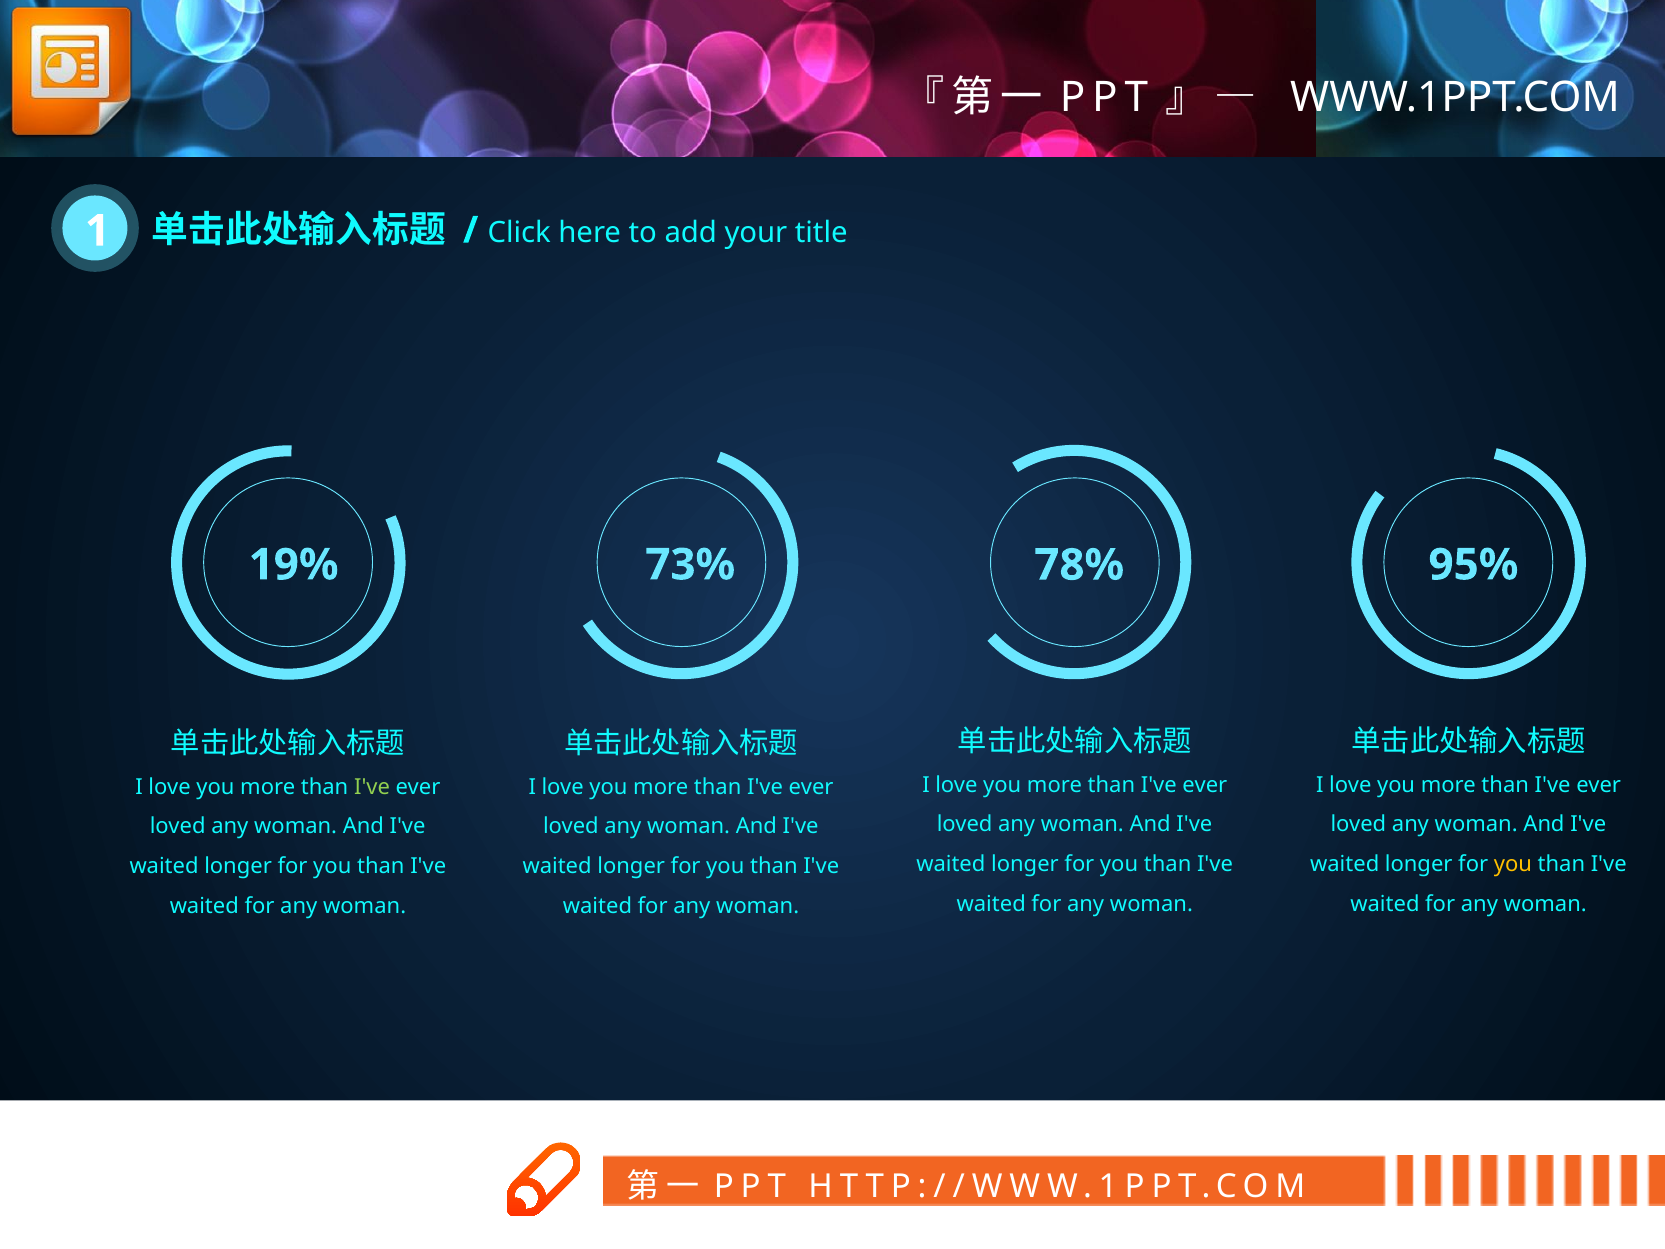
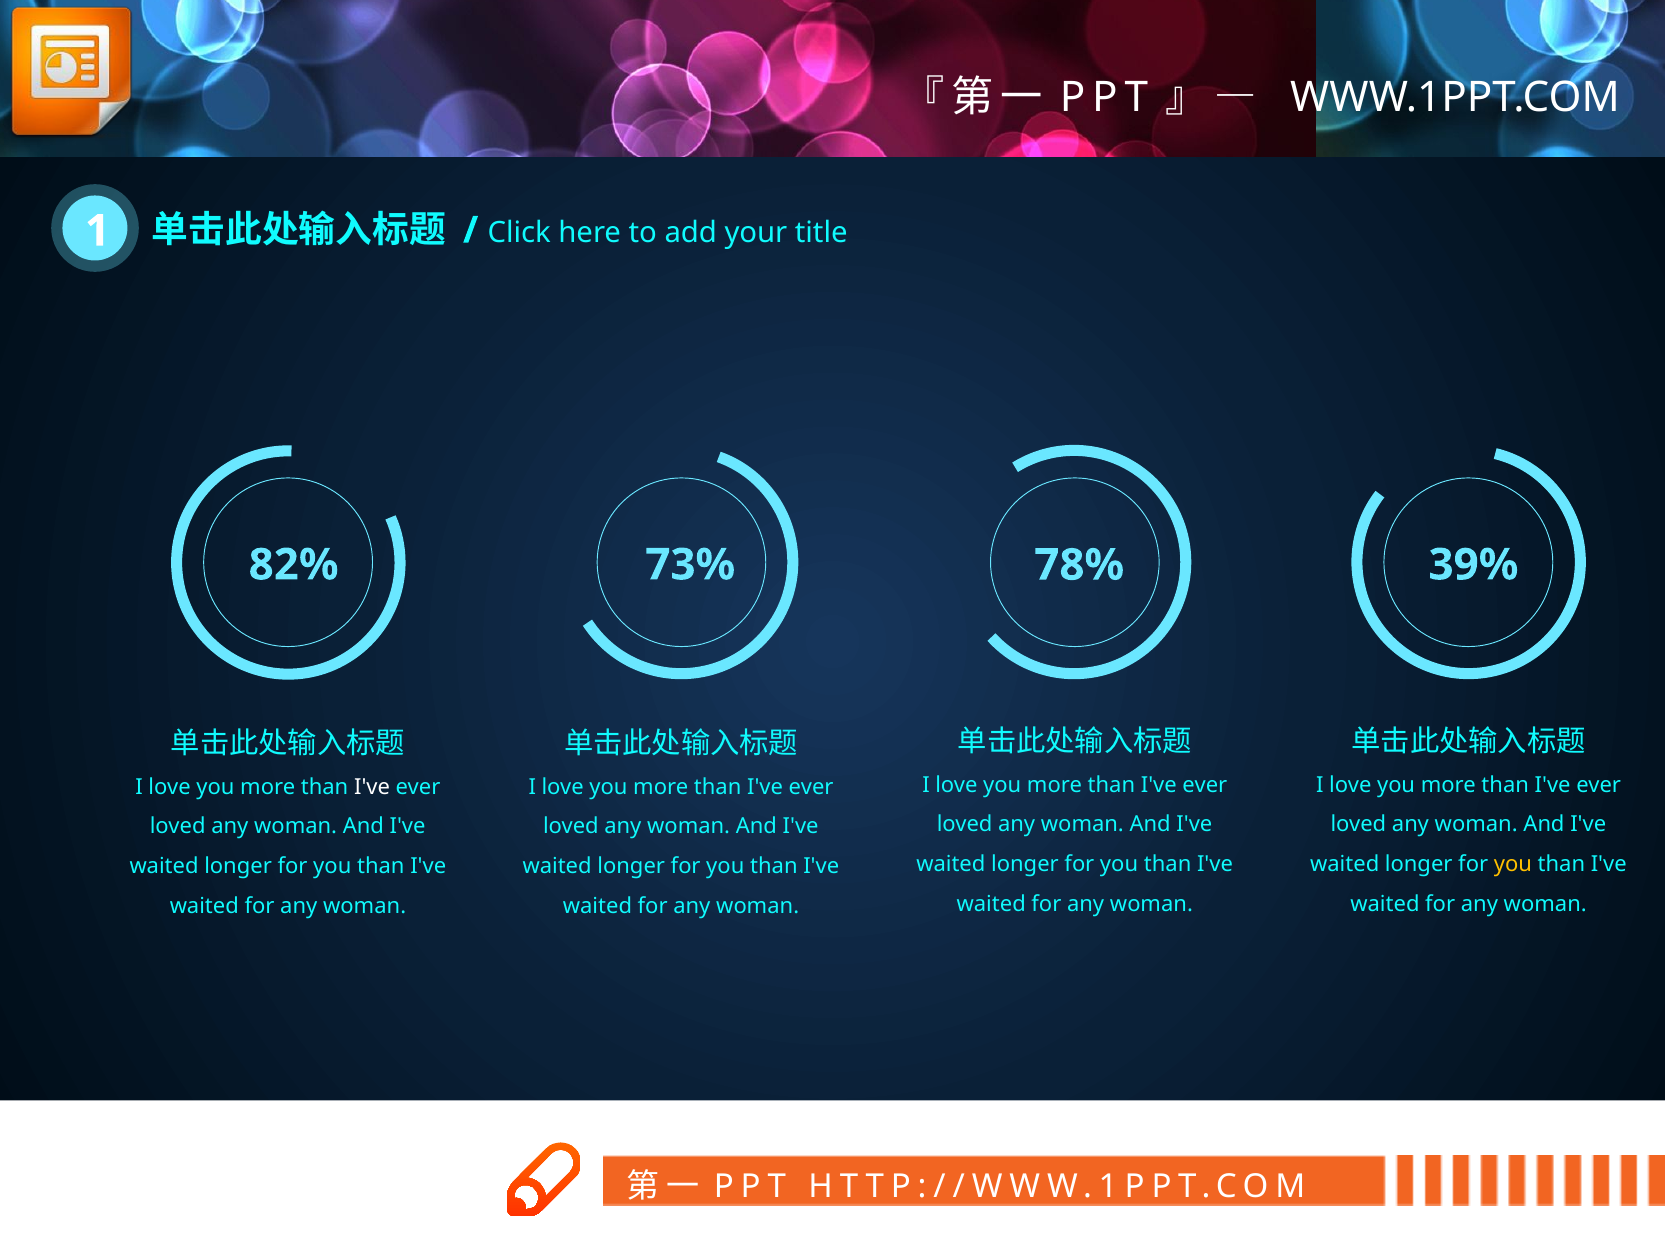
19%: 19% -> 82% (294, 565)
95%: 95% -> 39% (1473, 565)
I've colour: light green -> white (372, 787)
